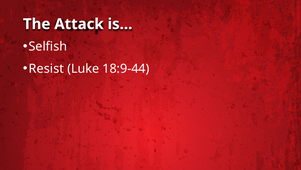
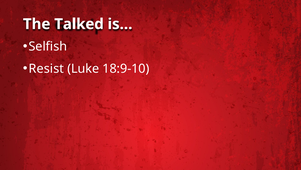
Attack: Attack -> Talked (79, 24)
18:9-44: 18:9-44 -> 18:9-10 (126, 68)
